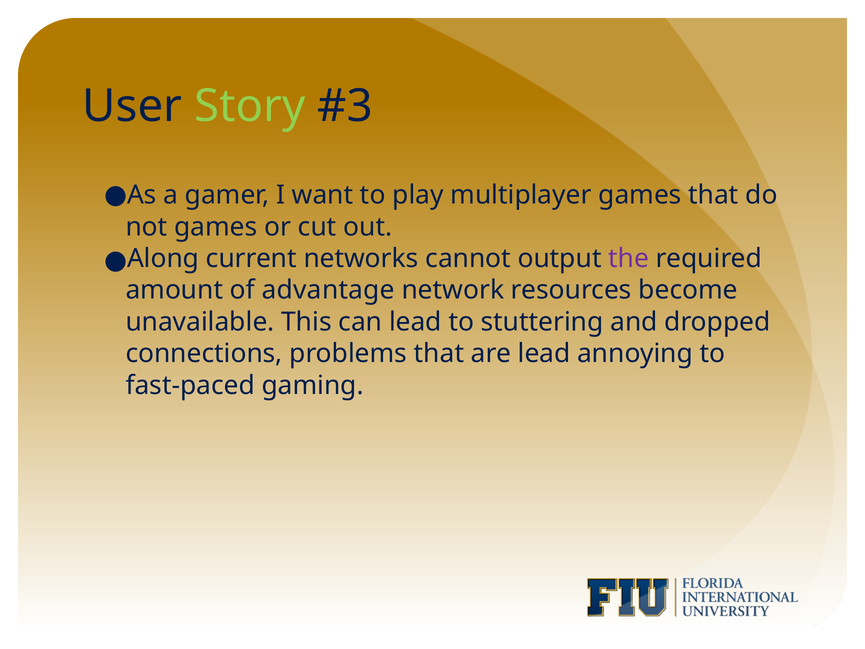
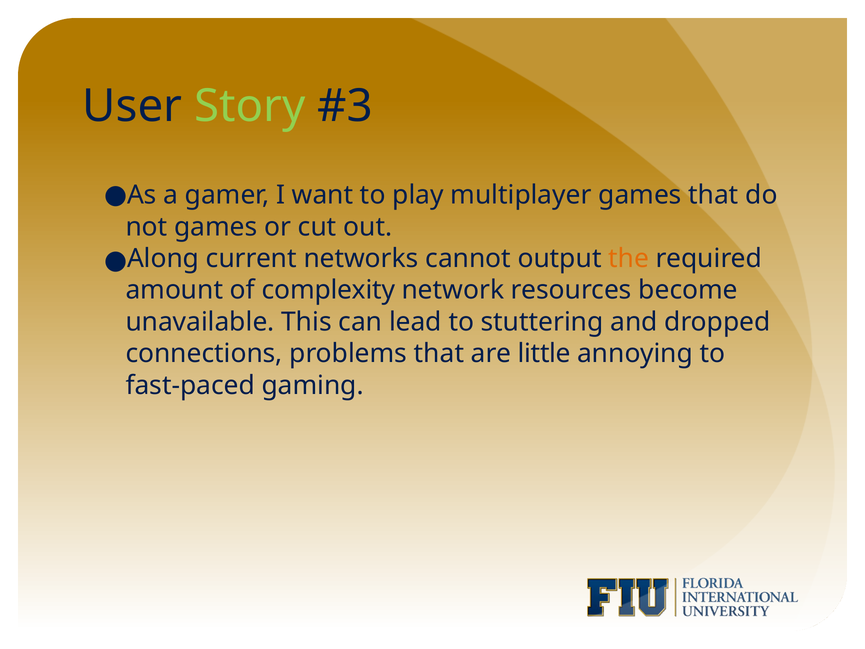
the colour: purple -> orange (629, 258)
advantage: advantage -> complexity (329, 290)
are lead: lead -> little (544, 354)
